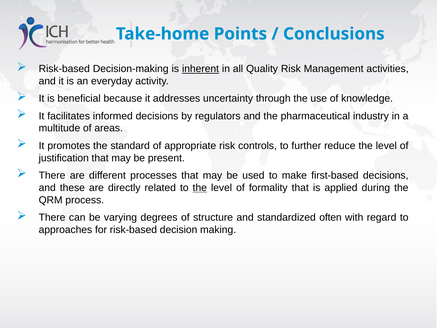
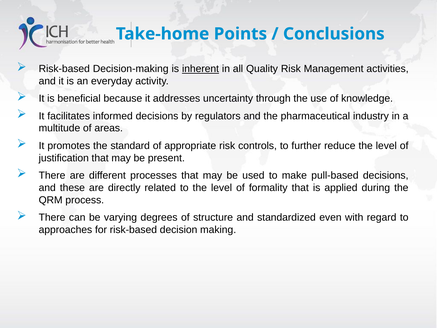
first-based: first-based -> pull-based (335, 175)
the underline: present -> none (200, 188)
often: often -> even (330, 217)
